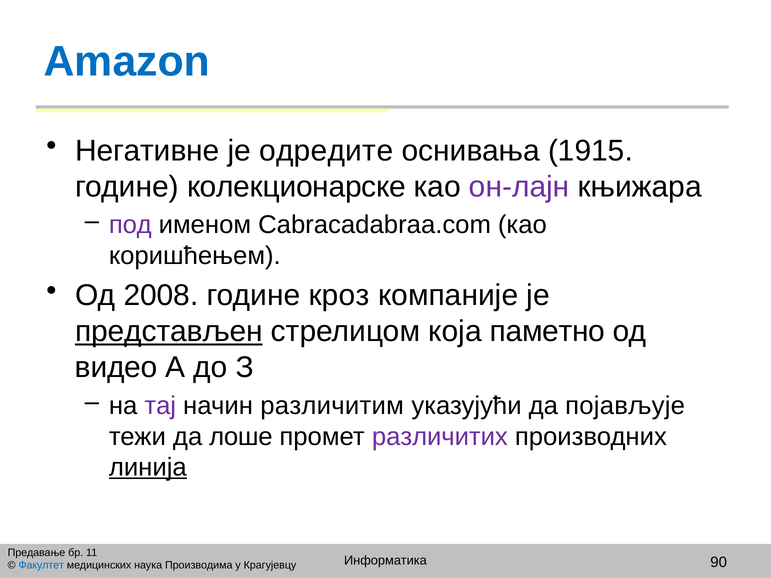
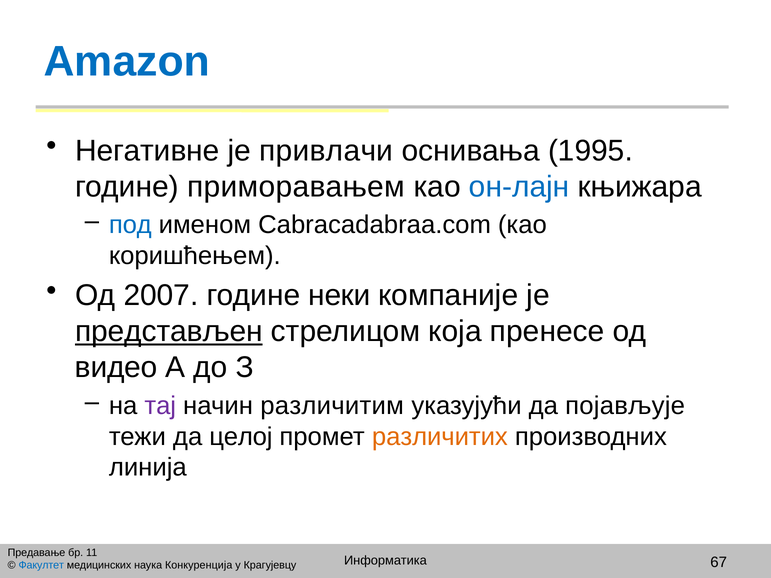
одредите: одредите -> привлачи (326, 151)
1915: 1915 -> 1995 (590, 151)
колекционарске: колекционарске -> приморавањем (296, 187)
он-лајн colour: purple -> blue (519, 187)
под colour: purple -> blue (130, 225)
2008: 2008 -> 2007 (161, 296)
кроз: кроз -> неки (339, 296)
паметно: паметно -> пренесе (547, 332)
лоше: лоше -> целој (241, 437)
различитих colour: purple -> orange (440, 437)
линија underline: present -> none (148, 468)
90: 90 -> 67 (719, 562)
Производима: Производима -> Конкуренција (199, 566)
